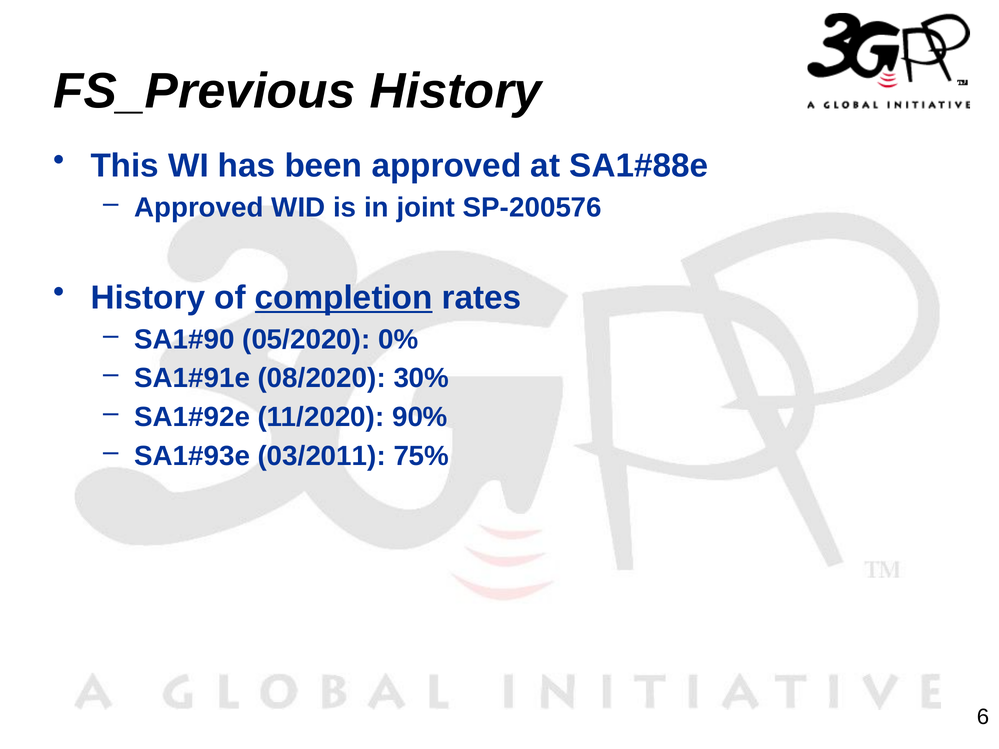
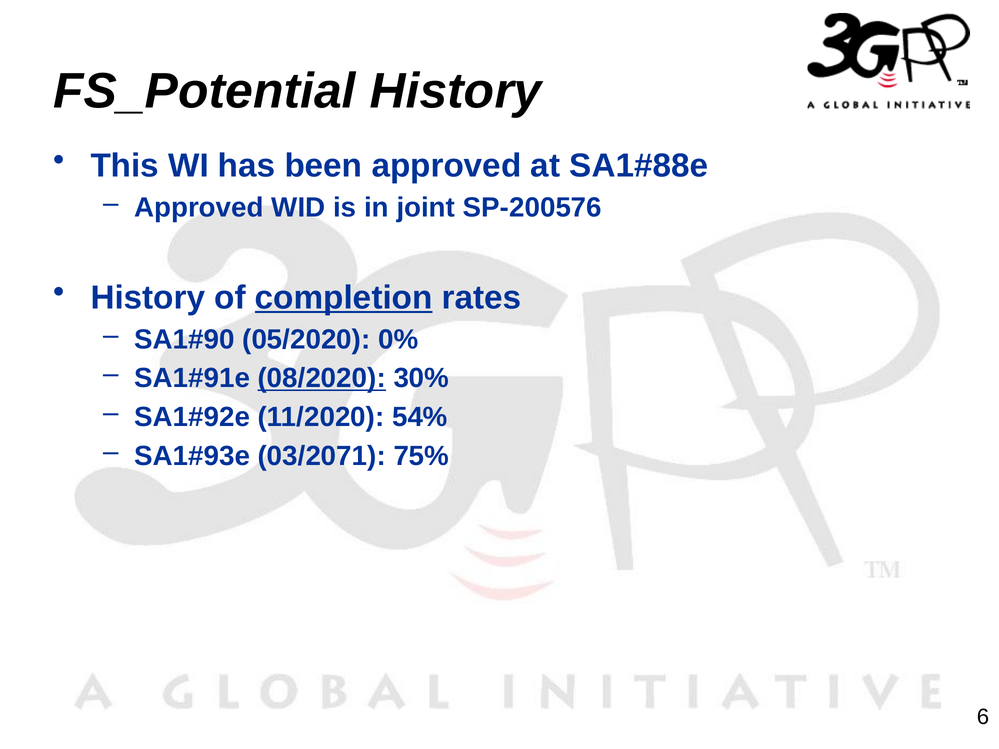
FS_Previous: FS_Previous -> FS_Potential (205, 91)
08/2020 underline: none -> present (322, 378)
90%: 90% -> 54% (420, 417)
03/2011: 03/2011 -> 03/2071 (322, 456)
